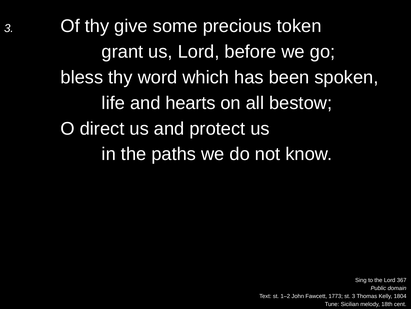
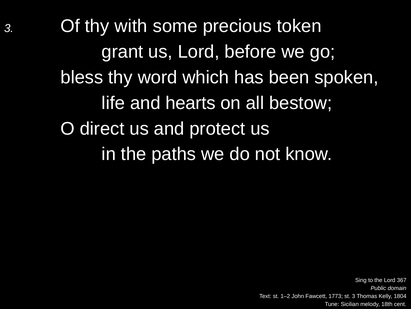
give: give -> with (131, 26)
